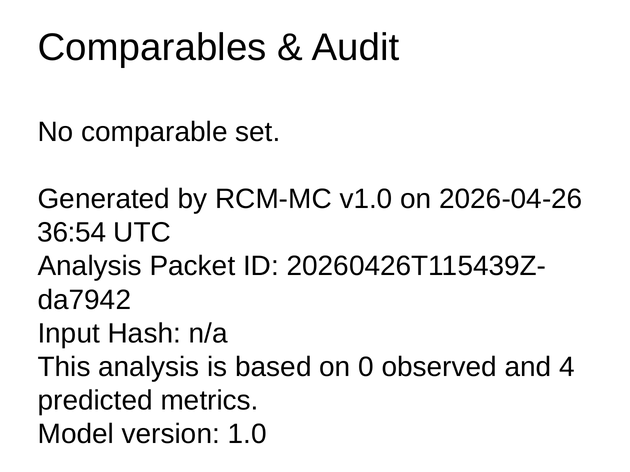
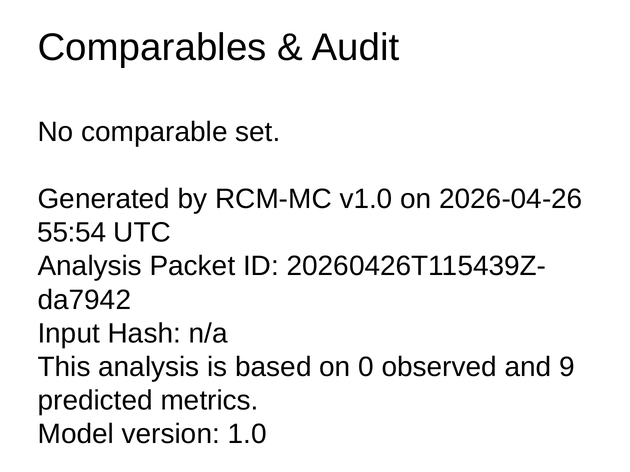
36:54: 36:54 -> 55:54 (72, 233)
4: 4 -> 9 (567, 367)
